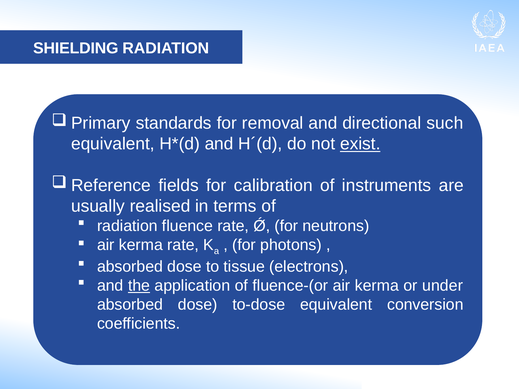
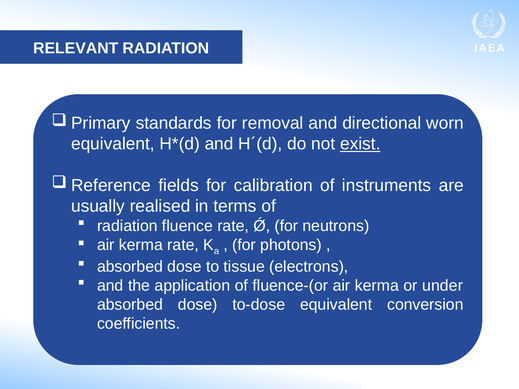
SHIELDING: SHIELDING -> RELEVANT (76, 48)
such: such -> worn (445, 123)
the underline: present -> none (139, 286)
